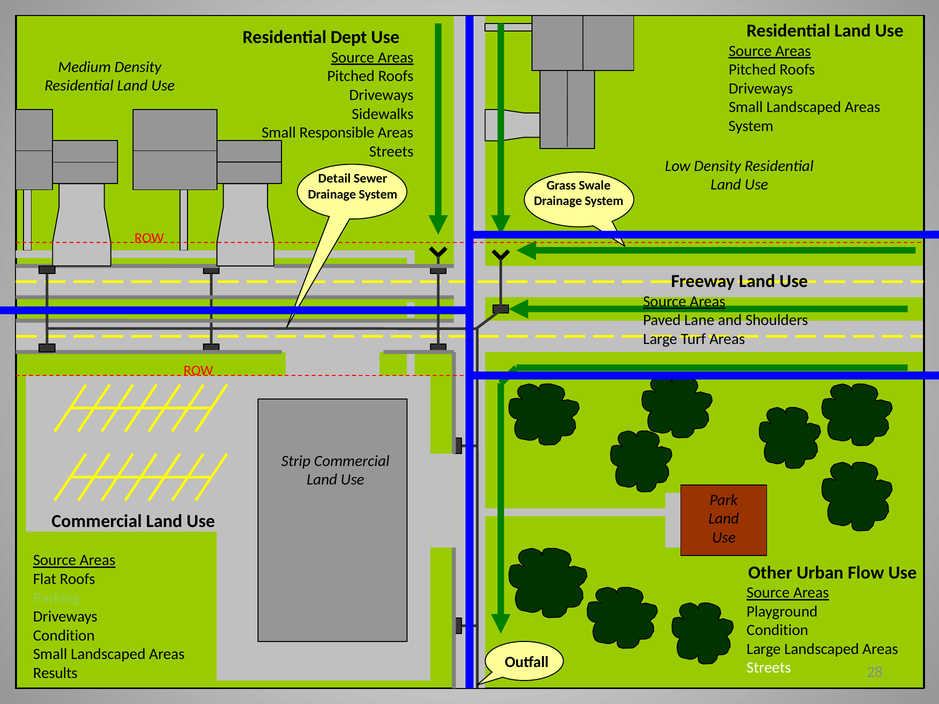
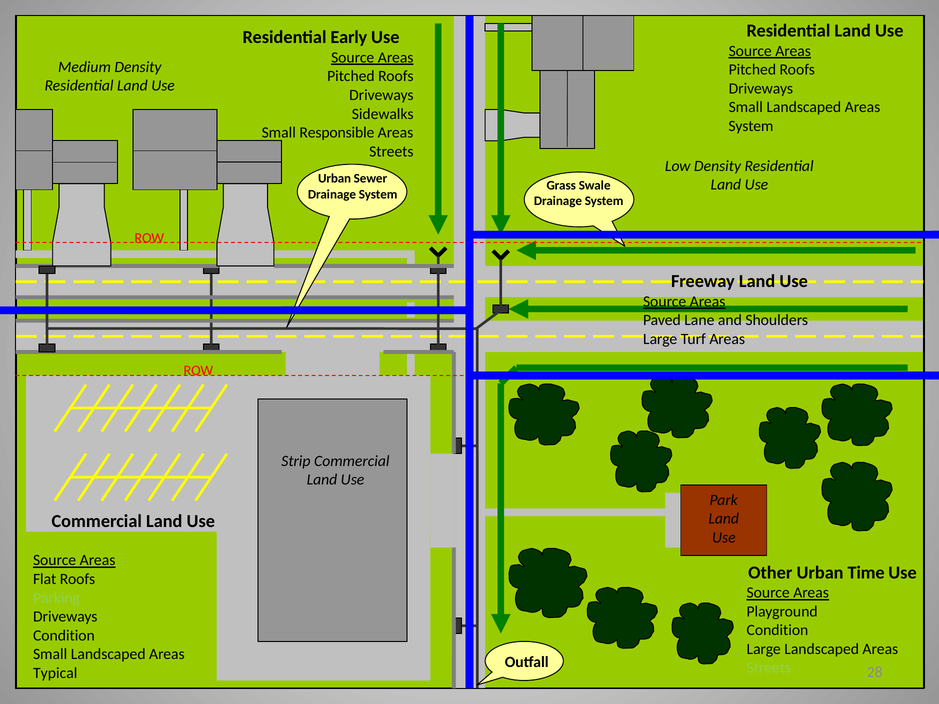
Dept: Dept -> Early (349, 37)
Detail: Detail -> Urban (335, 179)
Flow: Flow -> Time (866, 573)
Streets colour: white -> light green (769, 668)
Results: Results -> Typical (55, 673)
